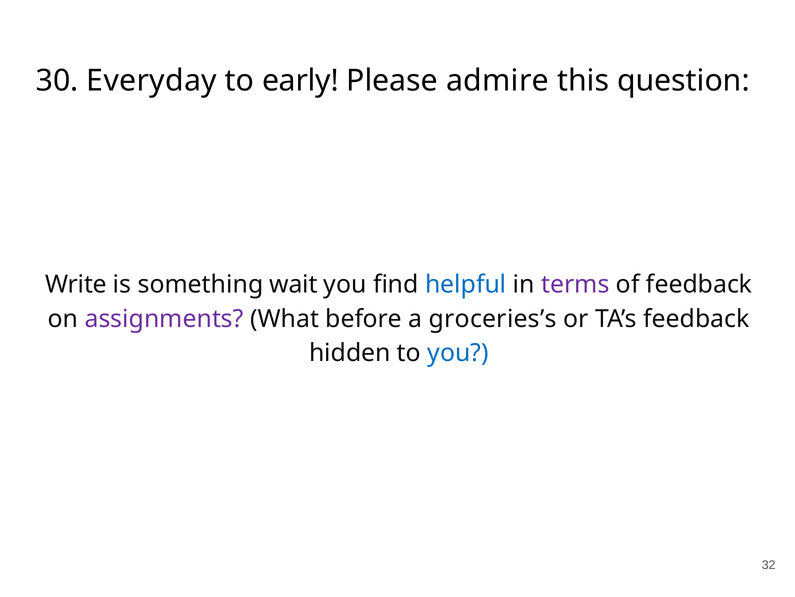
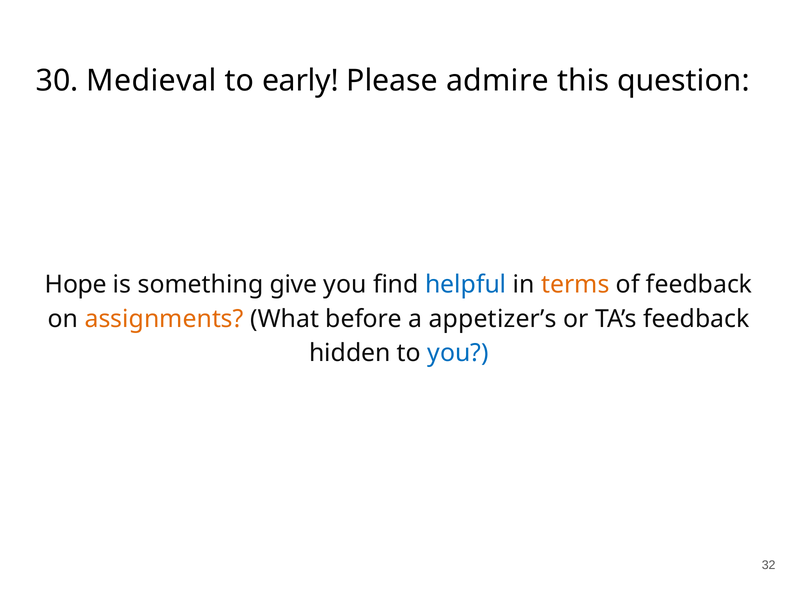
Everyday: Everyday -> Medieval (152, 81)
Write: Write -> Hope (76, 284)
wait: wait -> give (294, 284)
terms colour: purple -> orange (575, 284)
assignments colour: purple -> orange (164, 318)
groceries’s: groceries’s -> appetizer’s (493, 318)
